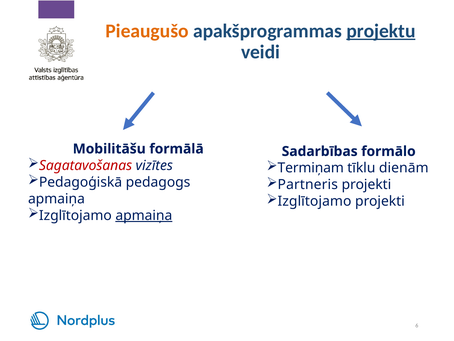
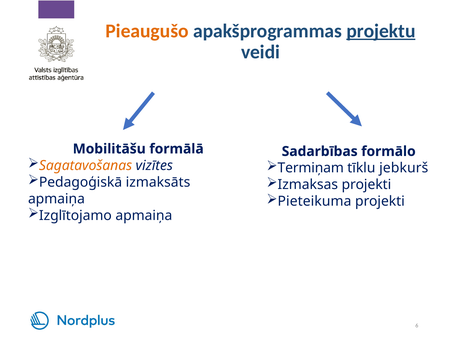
Sagatavošanas colour: red -> orange (86, 165)
dienām: dienām -> jebkurš (404, 168)
pedagogs: pedagogs -> izmaksāts (158, 182)
Partneris: Partneris -> Izmaksas (308, 184)
Izglītojamo: Izglītojamo -> Pieteikuma (315, 201)
apmaiņa underline: present -> none (144, 215)
